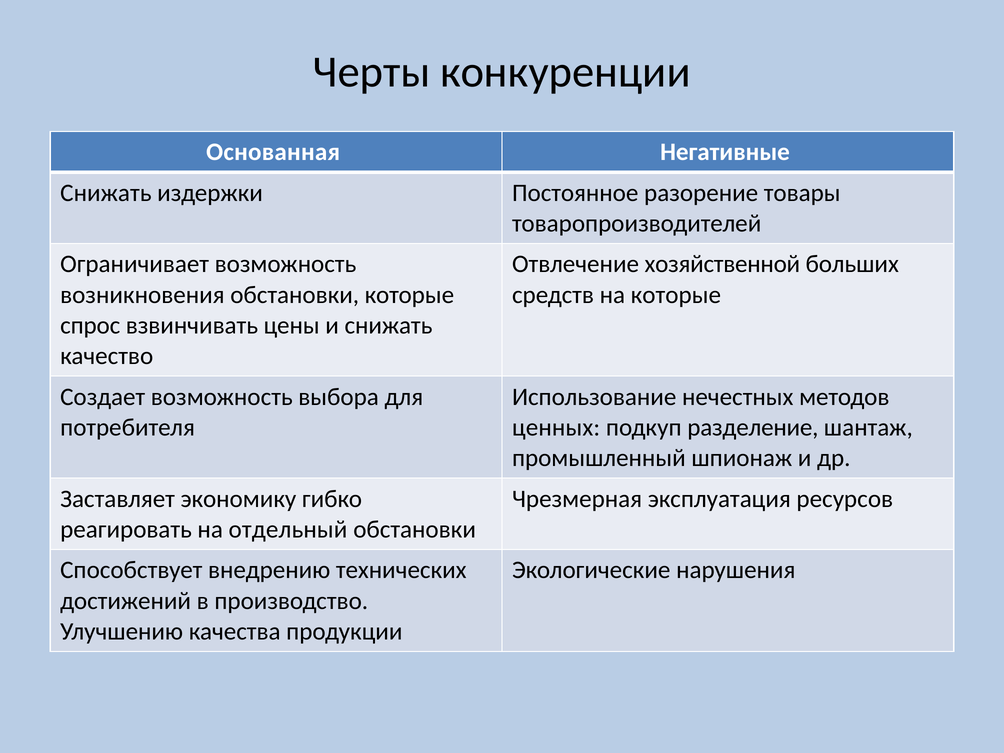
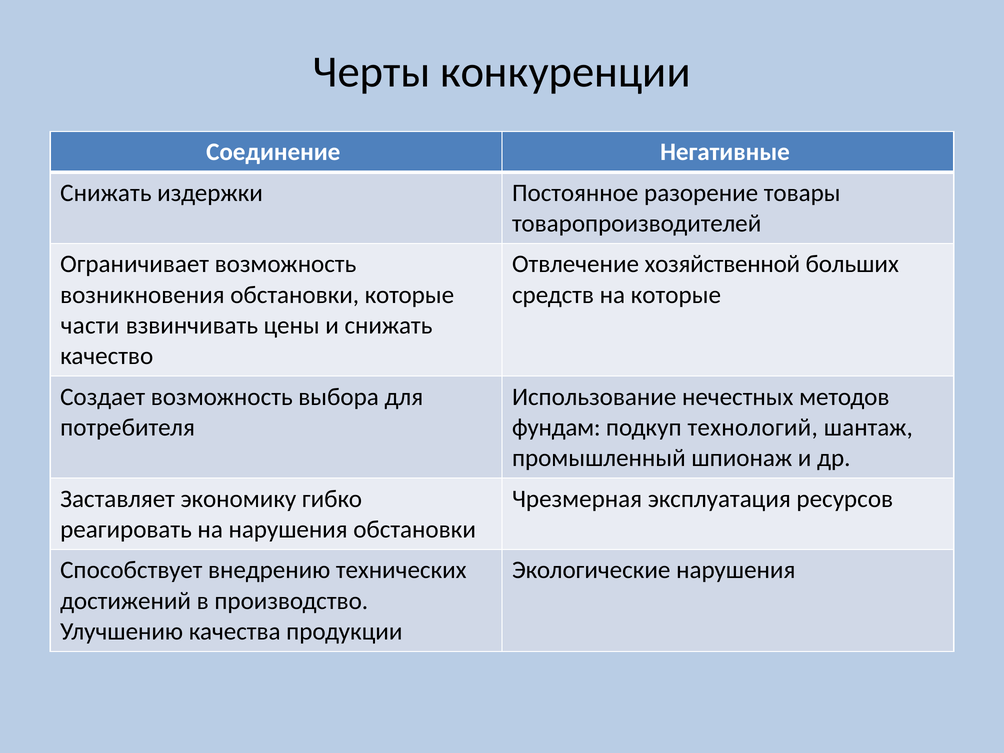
Основанная: Основанная -> Соединение (273, 152)
спрос: спрос -> части (90, 325)
ценных: ценных -> фундам (556, 427)
разделение: разделение -> технологий (753, 427)
на отдельный: отдельный -> нарушения (288, 529)
